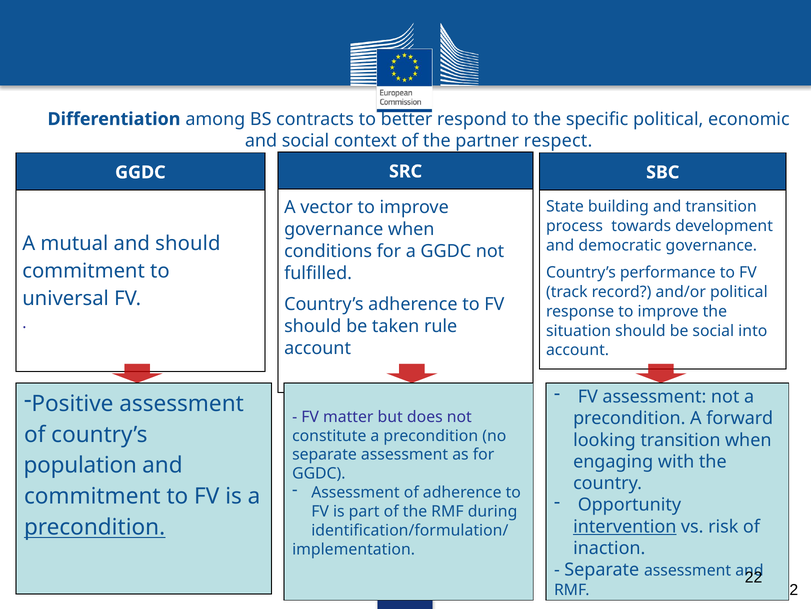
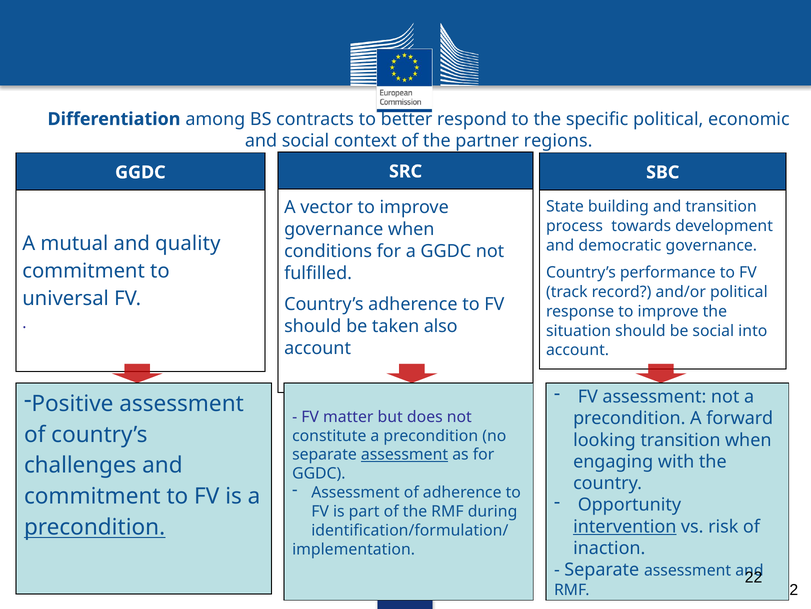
respect: respect -> regions (558, 141)
and should: should -> quality (188, 243)
rule: rule -> also (441, 326)
assessment underline: none -> present (405, 454)
population: population -> challenges (80, 465)
